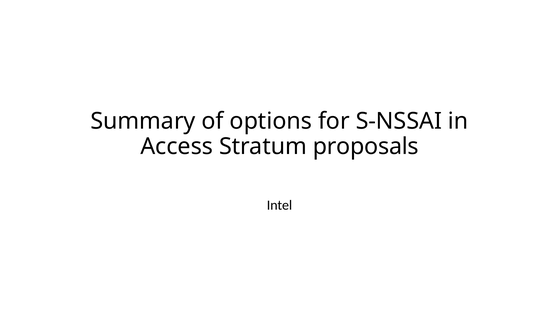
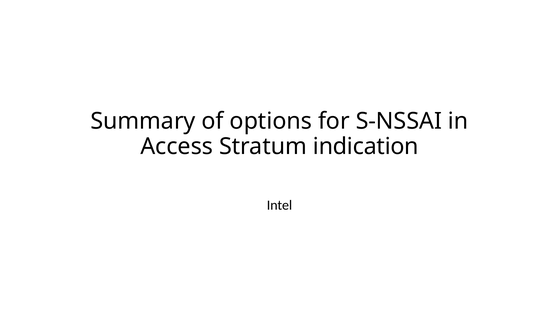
proposals: proposals -> indication (366, 146)
